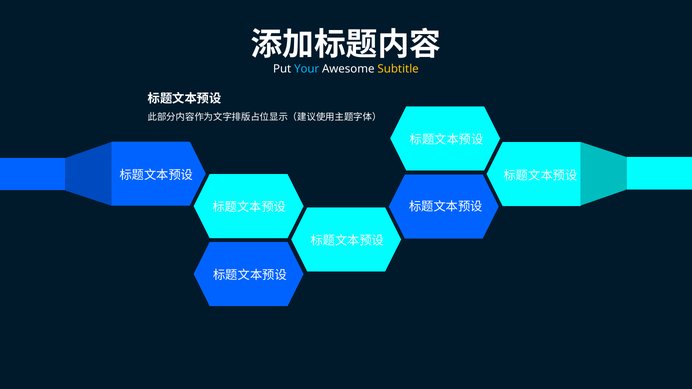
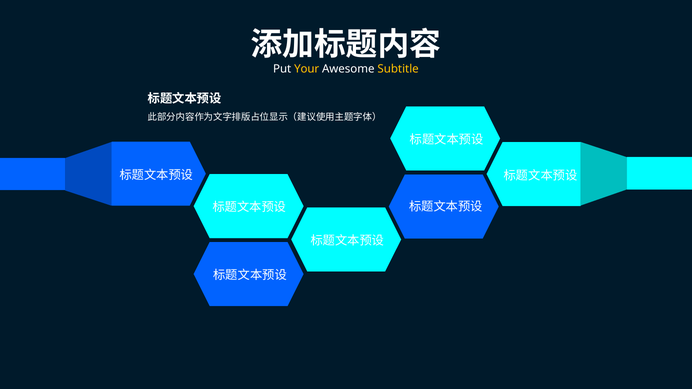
Your colour: light blue -> yellow (307, 69)
